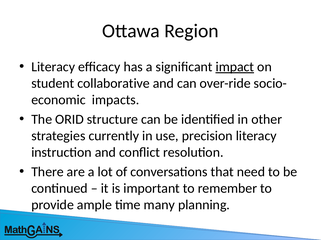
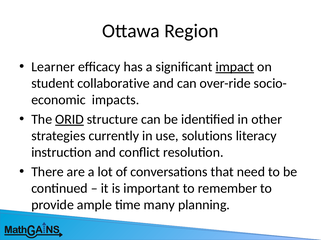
Literacy: Literacy -> Learner (53, 67)
ORID underline: none -> present (70, 120)
precision: precision -> solutions (207, 136)
